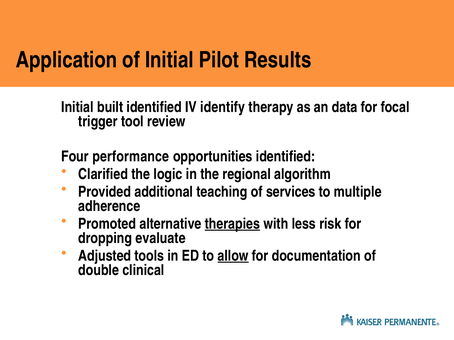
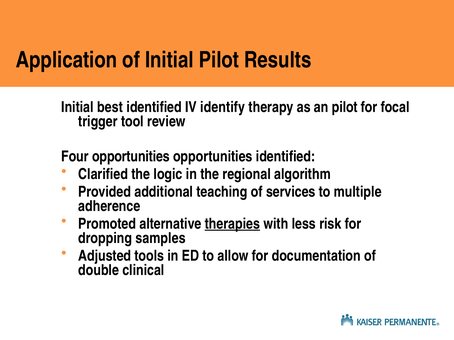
built: built -> best (110, 107)
an data: data -> pilot (345, 107)
Four performance: performance -> opportunities (131, 157)
evaluate: evaluate -> samples (161, 239)
allow underline: present -> none (233, 256)
